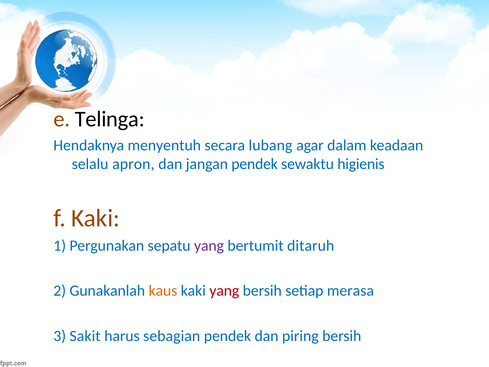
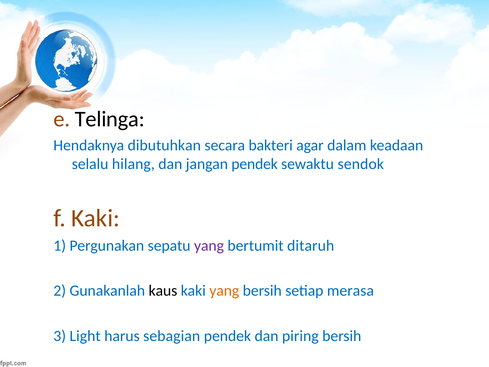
menyentuh: menyentuh -> dibutuhkan (164, 145)
lubang: lubang -> bakteri (271, 145)
apron: apron -> hilang (133, 164)
higienis: higienis -> sendok (361, 164)
kaus colour: orange -> black (163, 291)
yang colour: red -> orange (224, 291)
Sakit: Sakit -> Light (85, 336)
